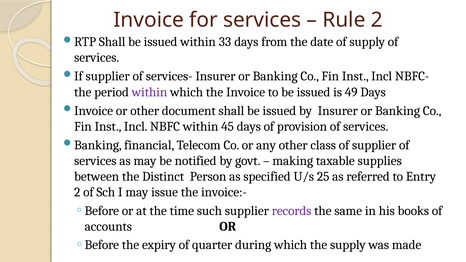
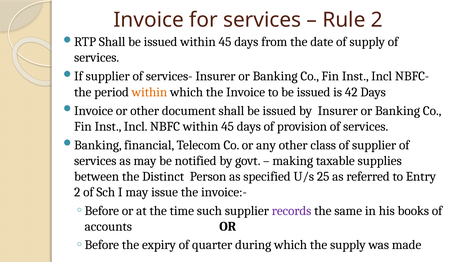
issued within 33: 33 -> 45 (225, 42)
within colour: purple -> orange (149, 92)
49: 49 -> 42 (351, 92)
